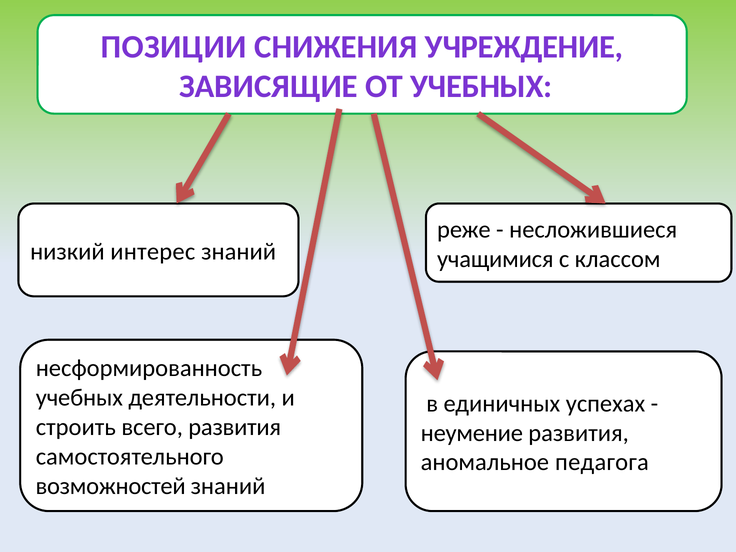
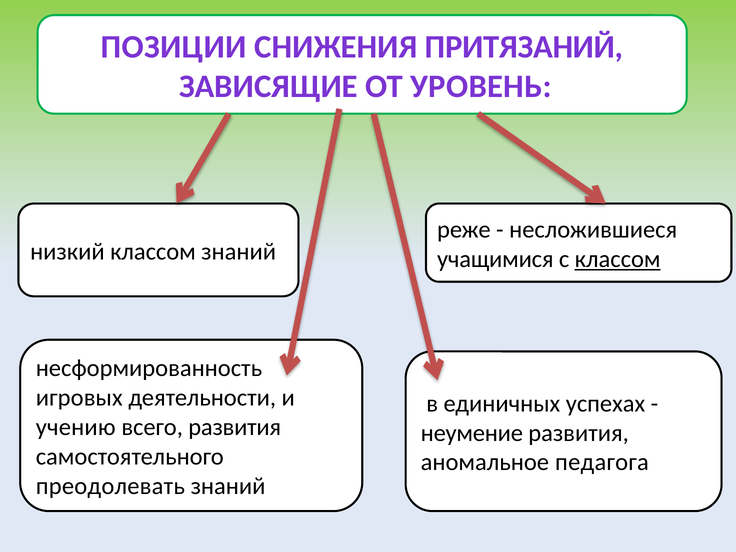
УЧРЕЖДЕНИЕ: УЧРЕЖДЕНИЕ -> ПРИТЯЗАНИЙ (524, 47)
ОТ УЧЕБНЫХ: УЧЕБНЫХ -> УРОВЕНЬ (481, 86)
низкий интерес: интерес -> классом (153, 252)
классом underline: none -> present (618, 259)
учебных: учебных -> игровых (79, 398)
строить: строить -> учению (76, 427)
возможностей: возможностей -> преодолевать (110, 486)
